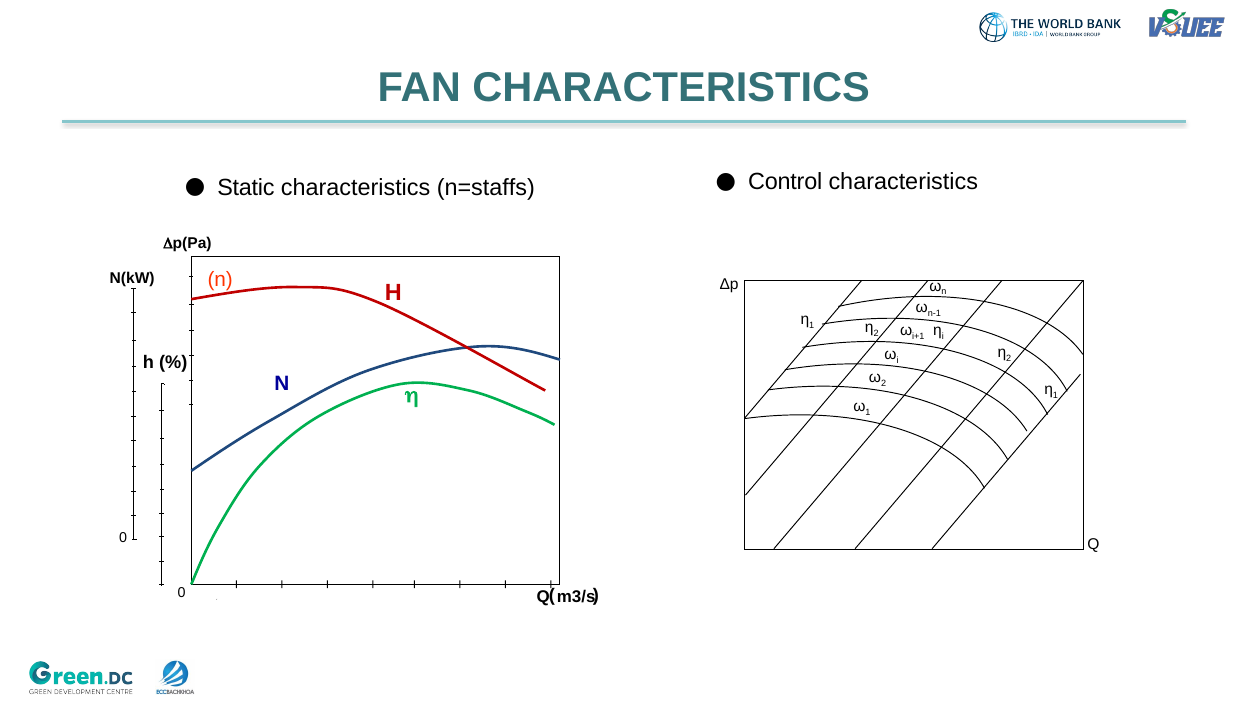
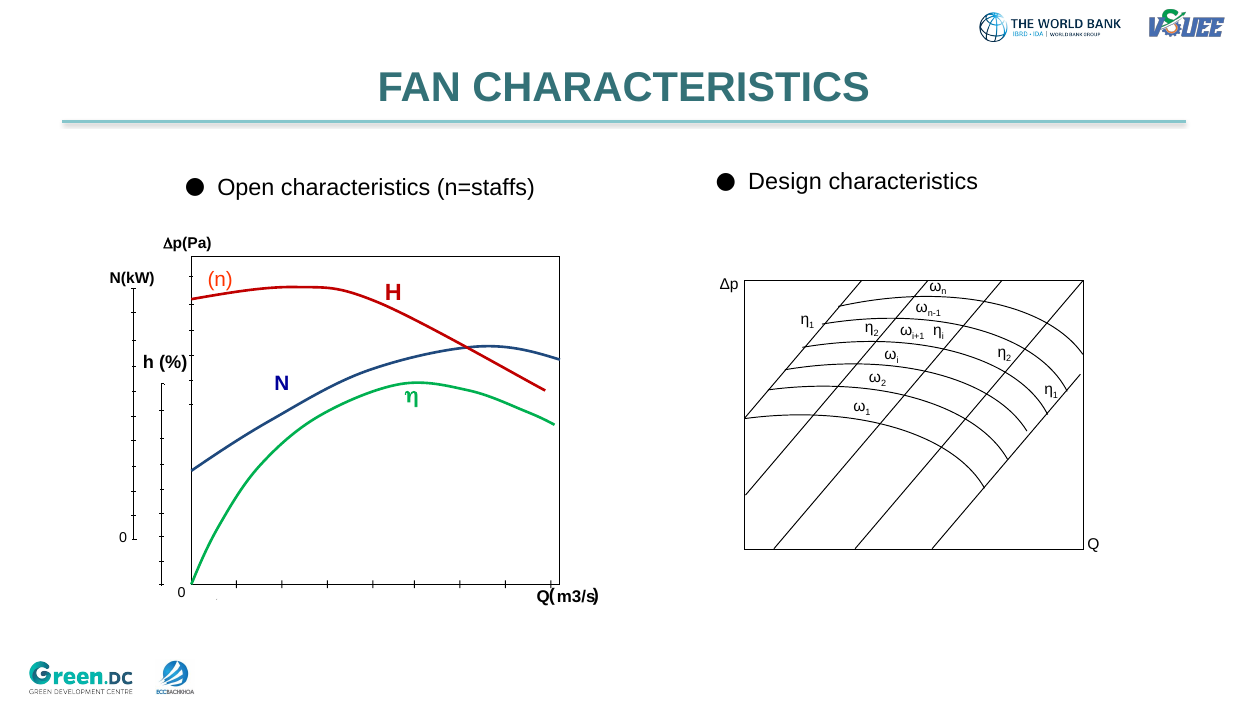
Static: Static -> Open (246, 187)
Control: Control -> Design (785, 182)
